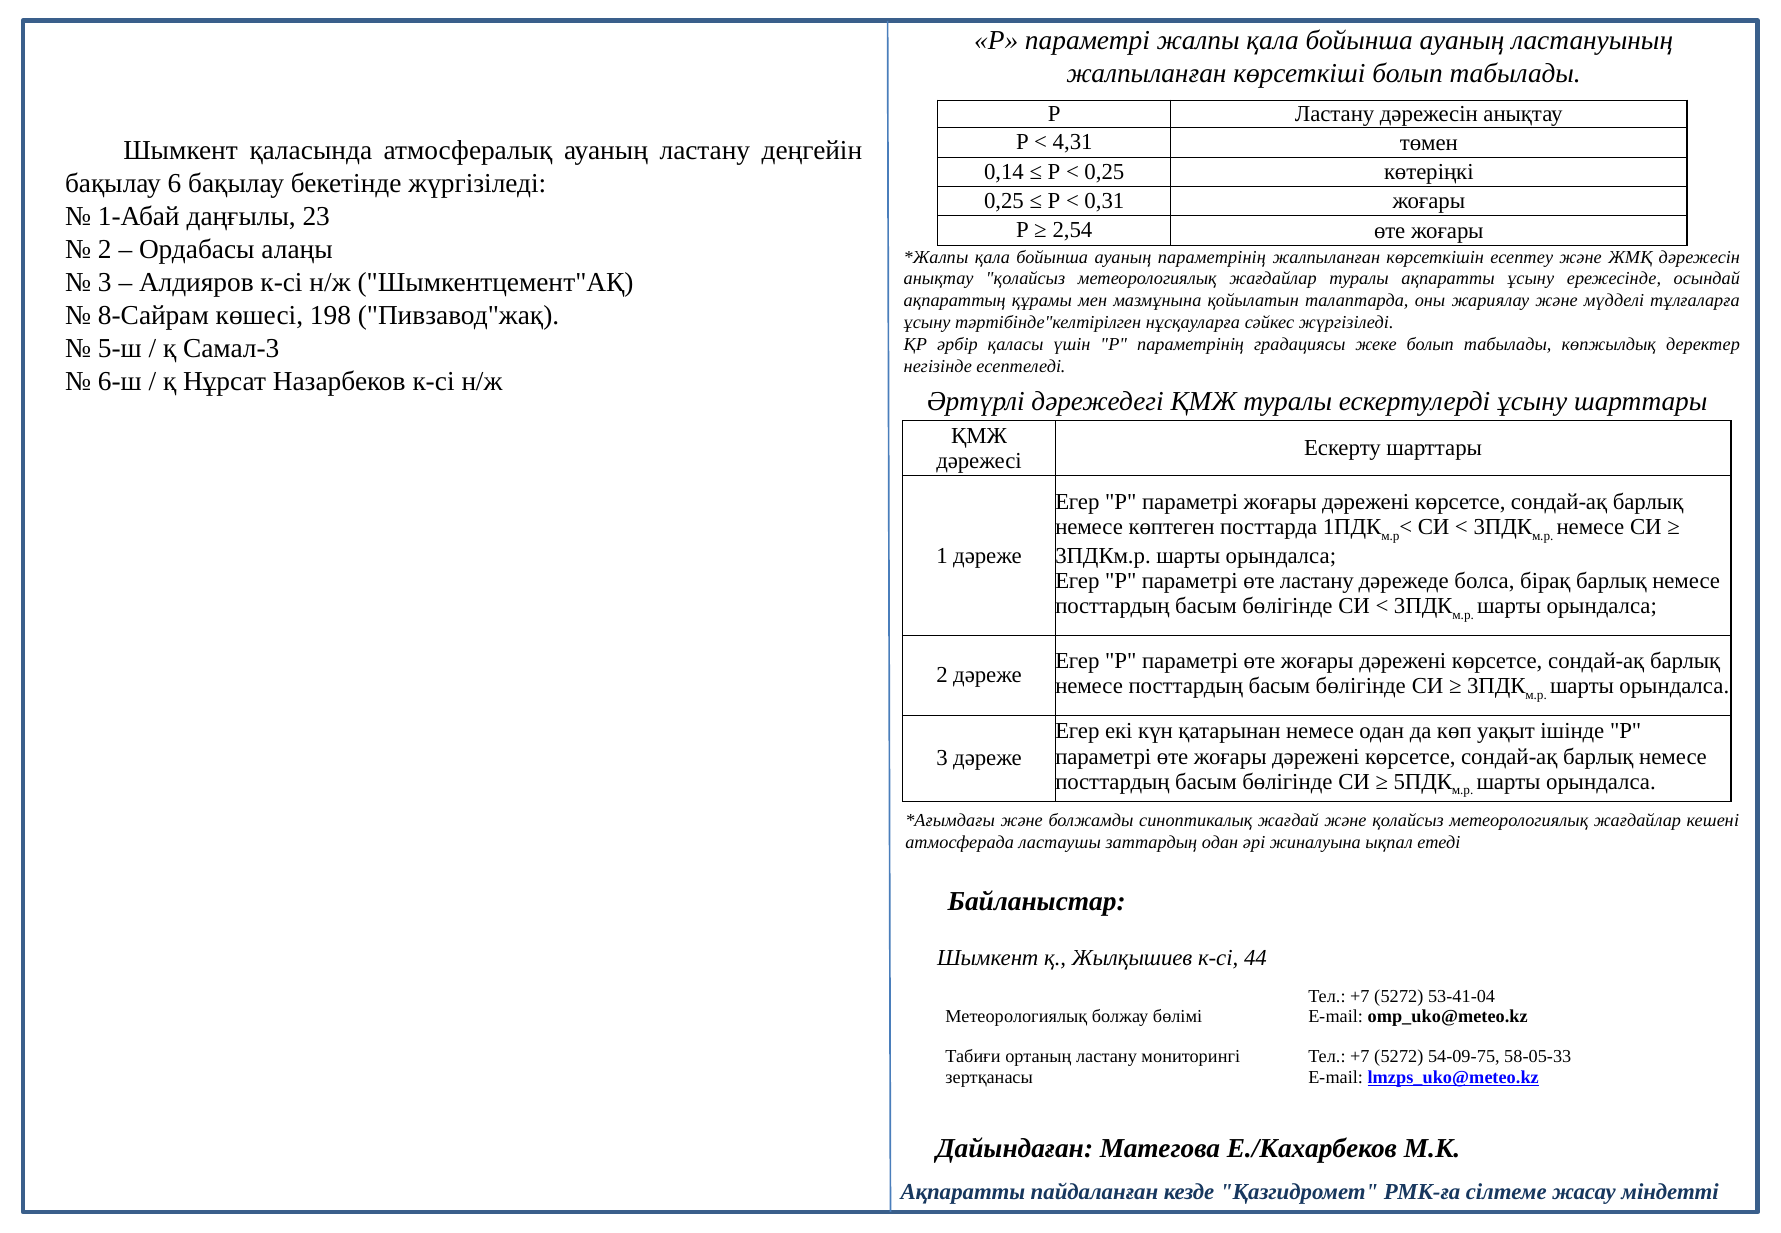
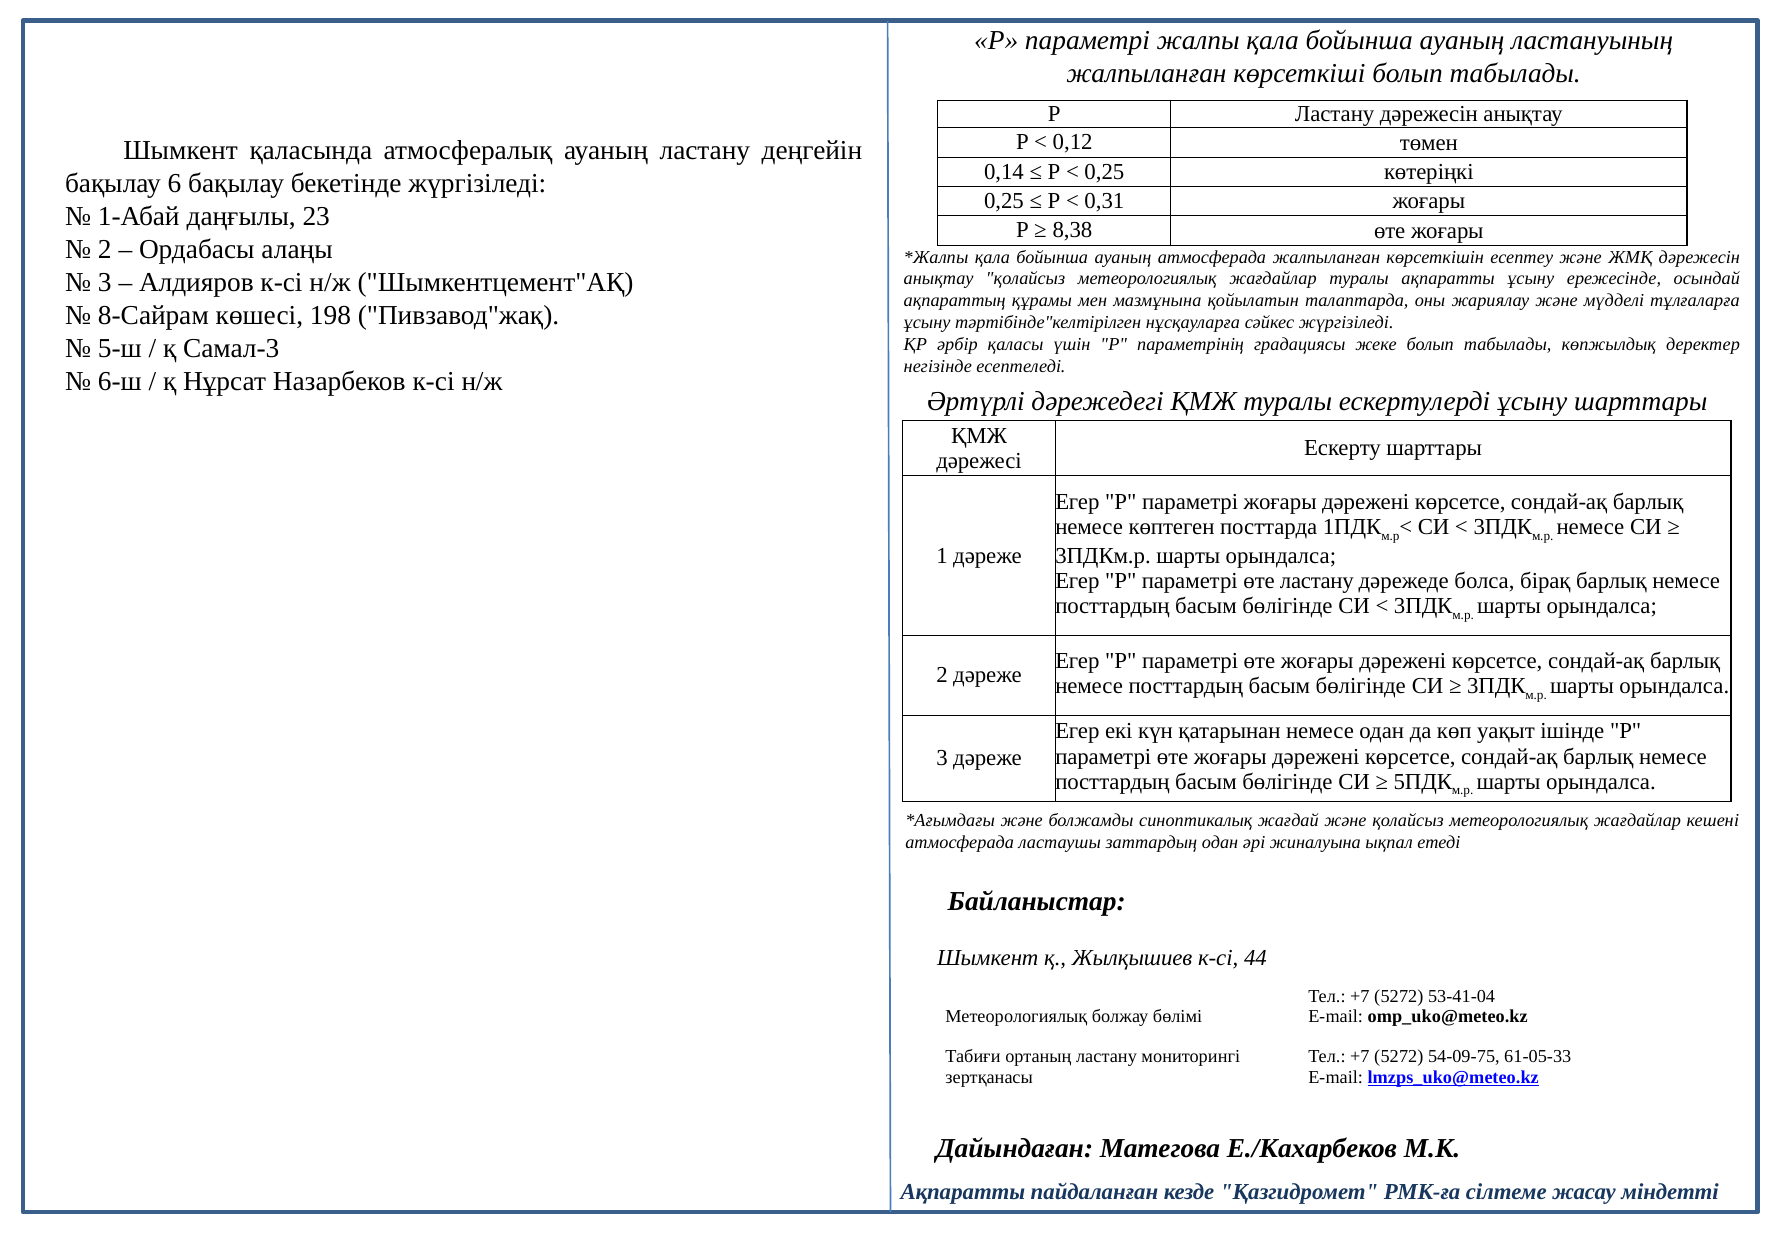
4,31: 4,31 -> 0,12 (1073, 142)
2,54: 2,54 -> 8,38 (1072, 230)
ауаның параметрінің: параметрінің -> атмосферада (1212, 257)
58-05-33: 58-05-33 -> 61-05-33 (1538, 1057)
